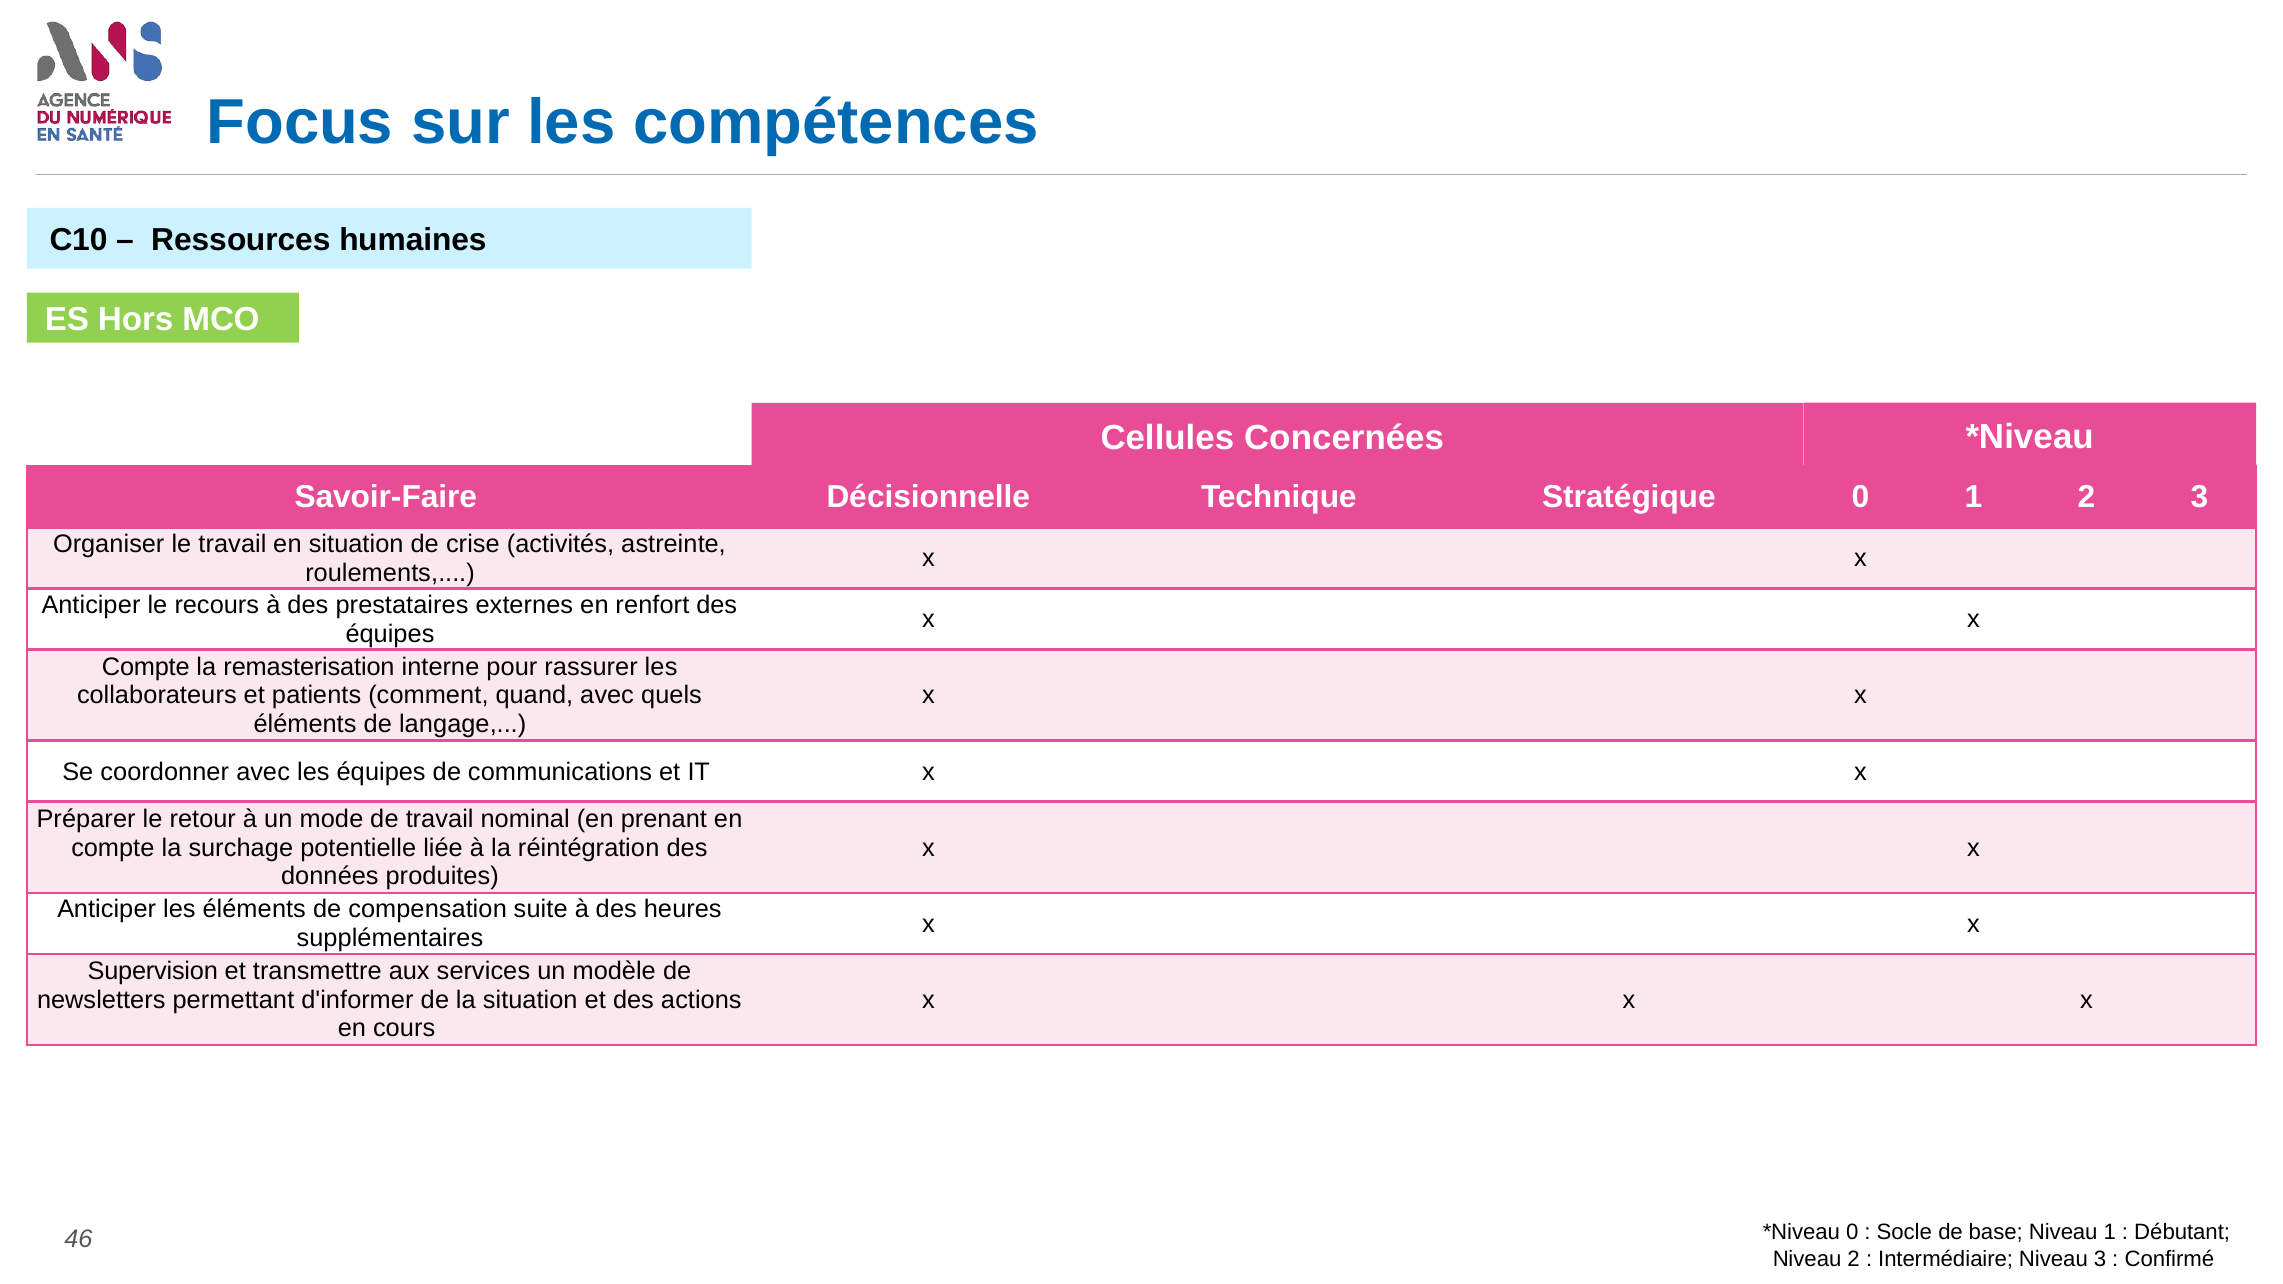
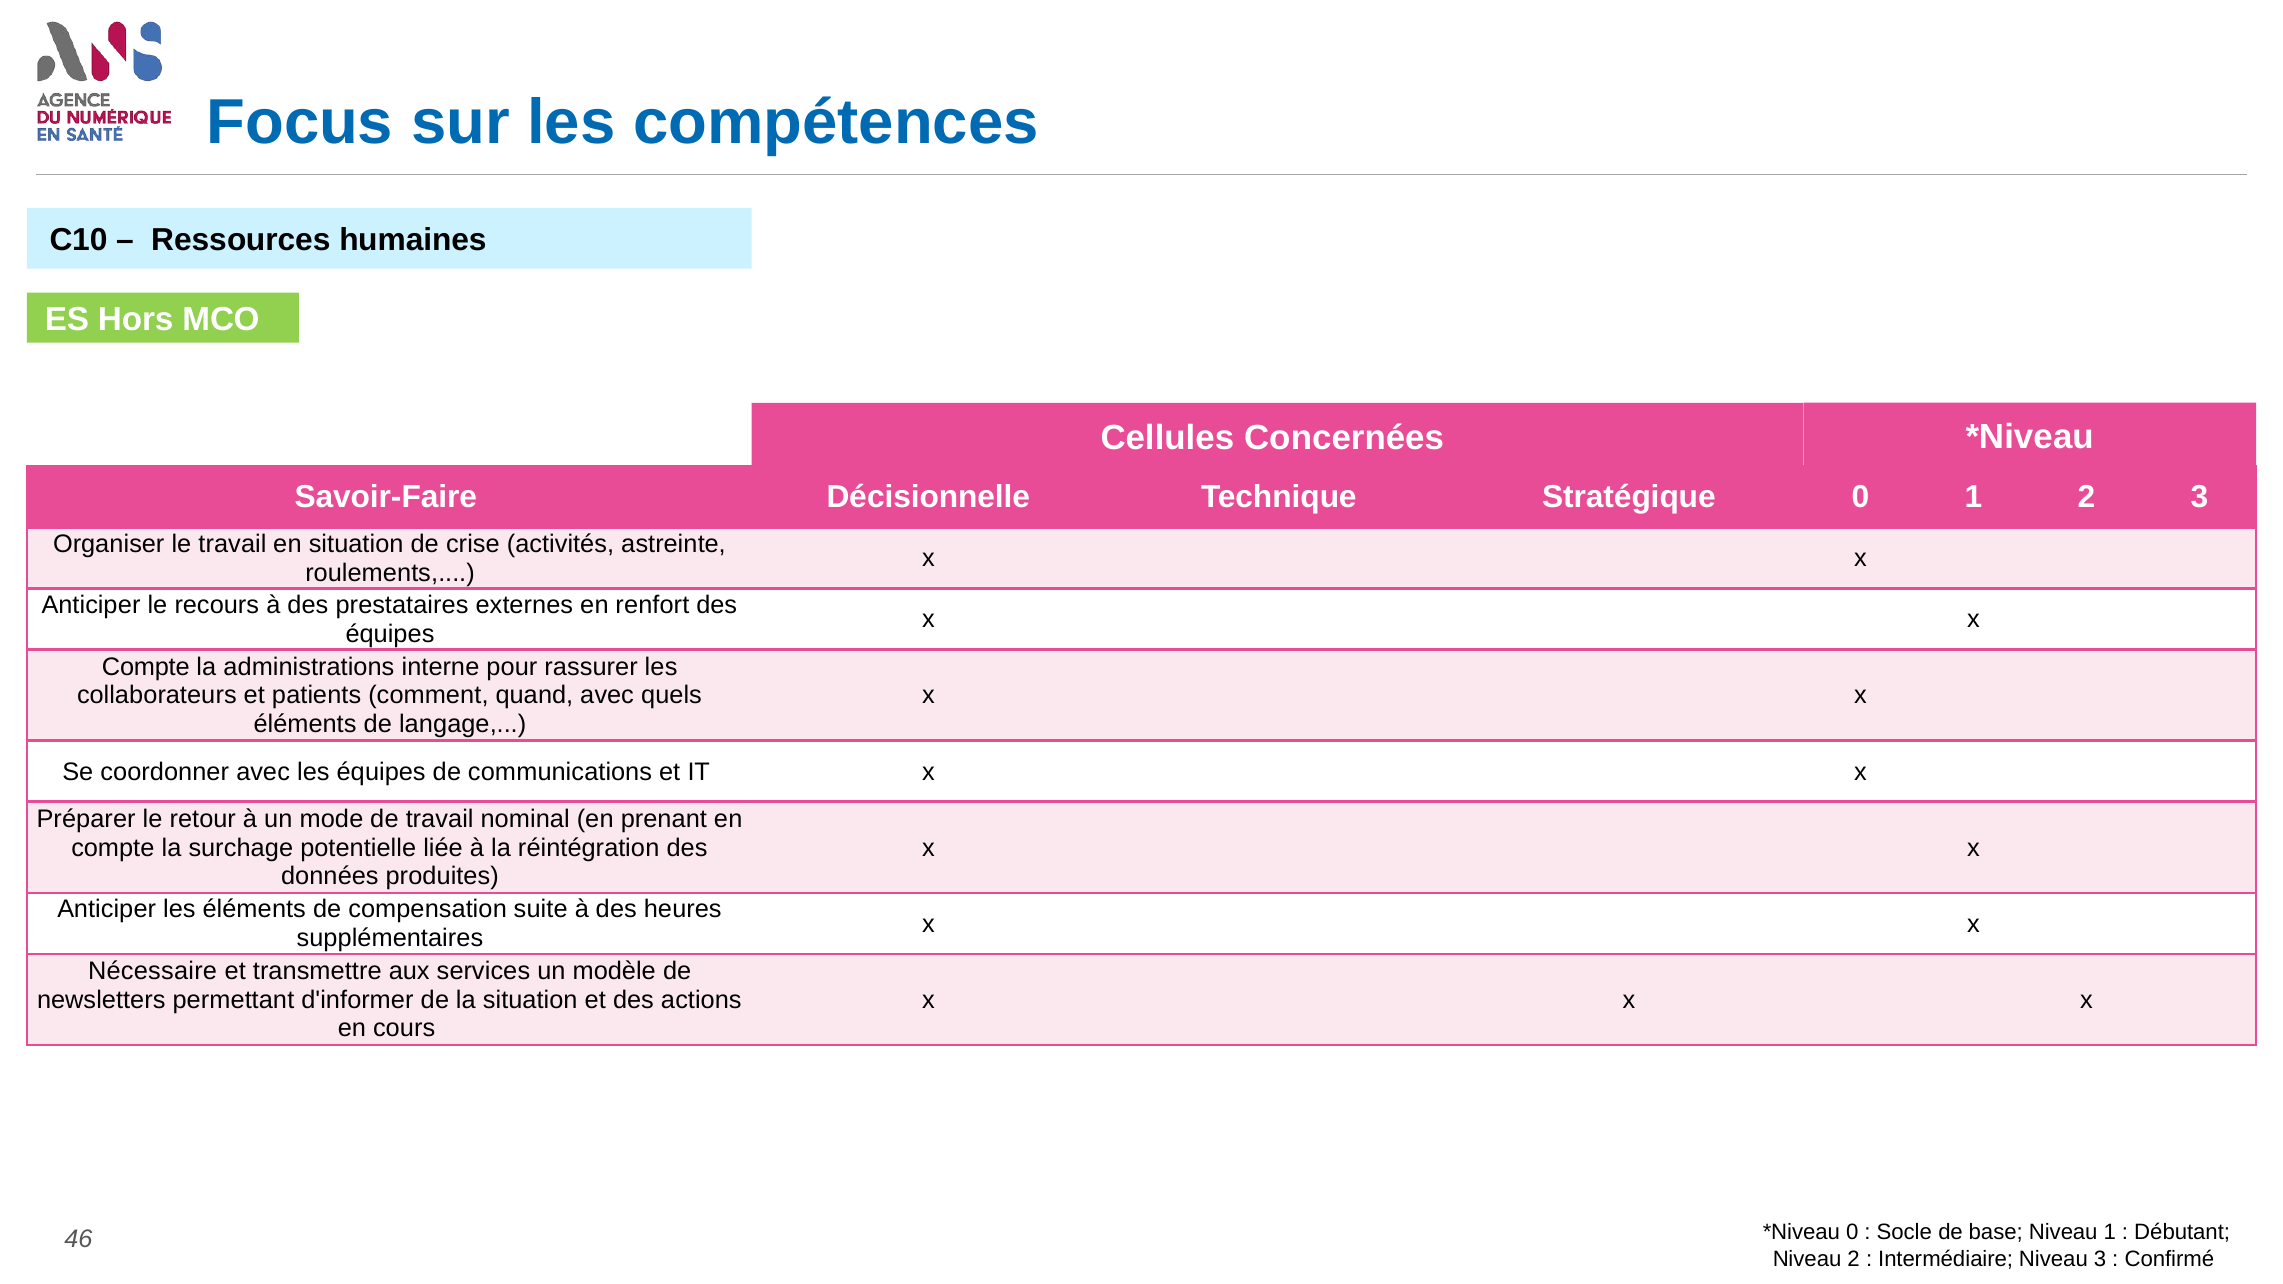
remasterisation: remasterisation -> administrations (309, 667)
Supervision: Supervision -> Nécessaire (153, 972)
